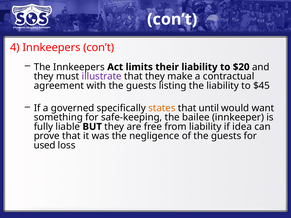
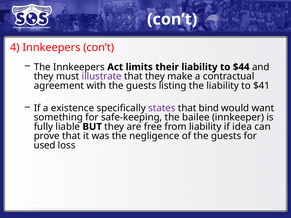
$20: $20 -> $44 (241, 67)
$45: $45 -> $41 (262, 86)
governed: governed -> existence (72, 108)
states colour: orange -> purple (162, 108)
until: until -> bind (209, 108)
